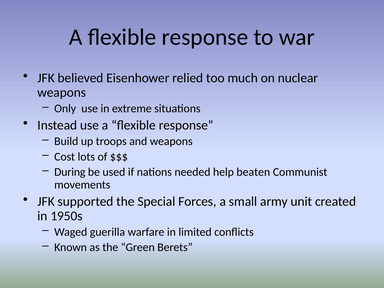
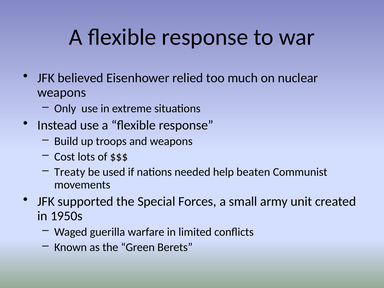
During: During -> Treaty (70, 172)
